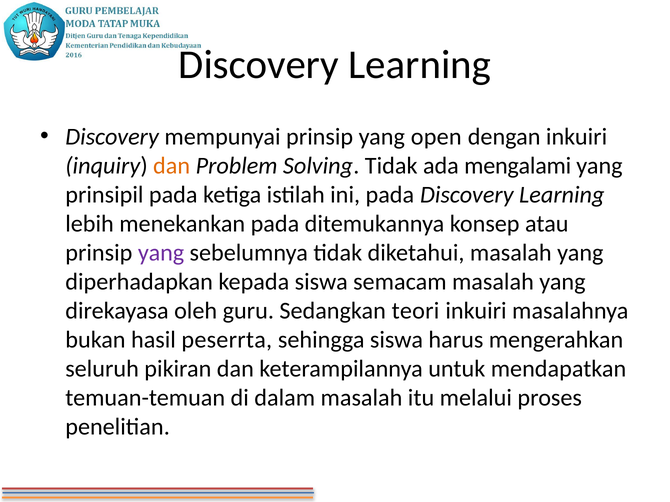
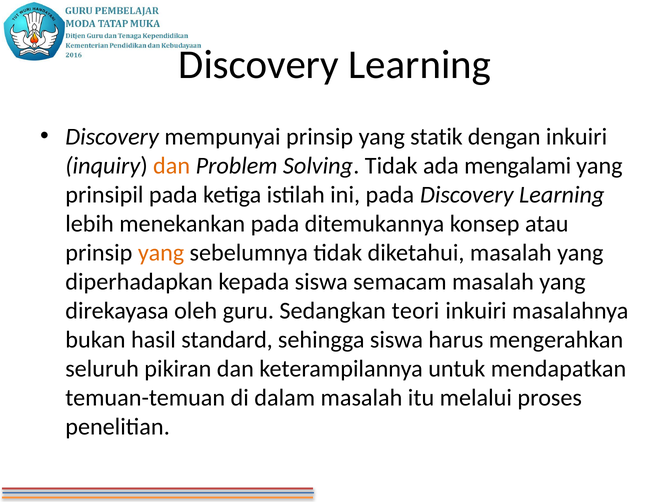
open: open -> statik (436, 137)
yang colour: purple -> orange (161, 253)
peserrta: peserrta -> standard (227, 340)
